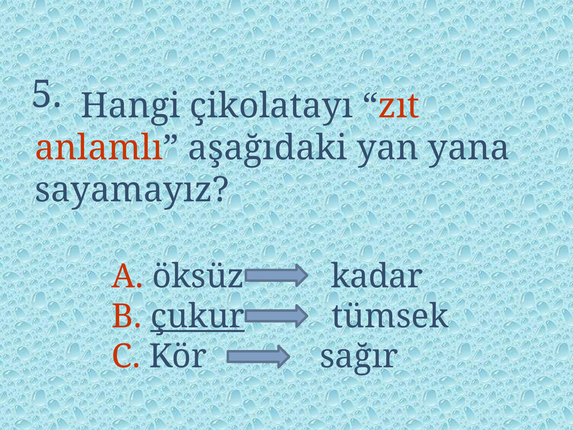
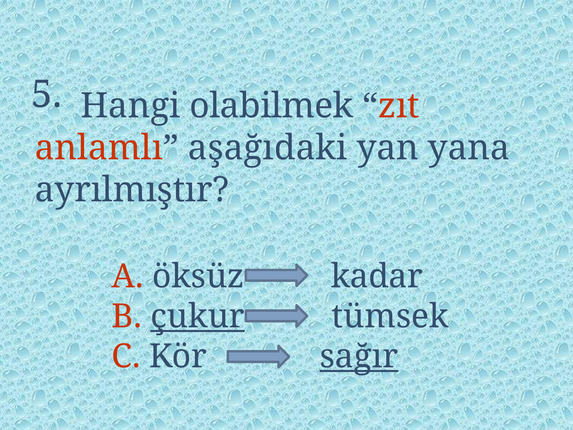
çikolatayı: çikolatayı -> olabilmek (271, 106)
sayamayız: sayamayız -> ayrılmıştır (132, 190)
sağır underline: none -> present (359, 356)
